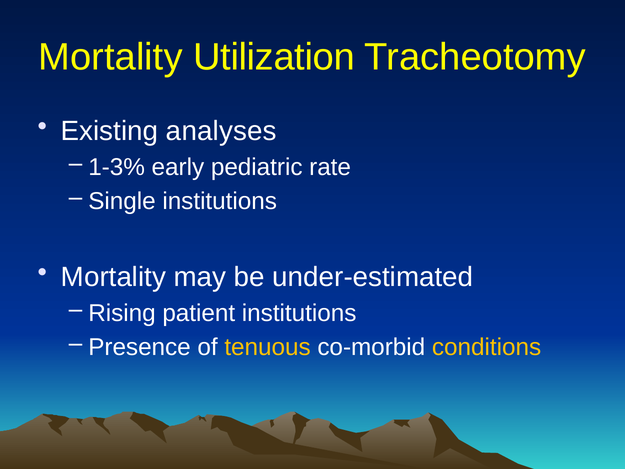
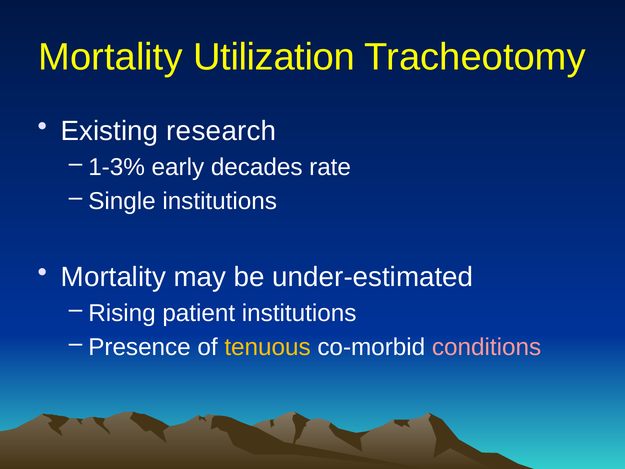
analyses: analyses -> research (221, 131)
pediatric: pediatric -> decades (257, 167)
conditions colour: yellow -> pink (487, 347)
